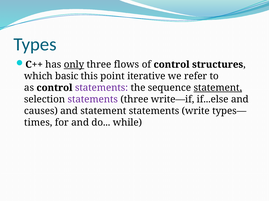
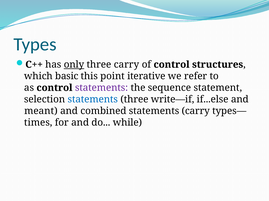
three flows: flows -> carry (127, 65)
statement underline: present -> none (218, 88)
statements colour: purple -> blue (93, 100)
causes: causes -> meant (41, 111)
and statement: statement -> combined (103, 111)
statements write: write -> carry (196, 111)
